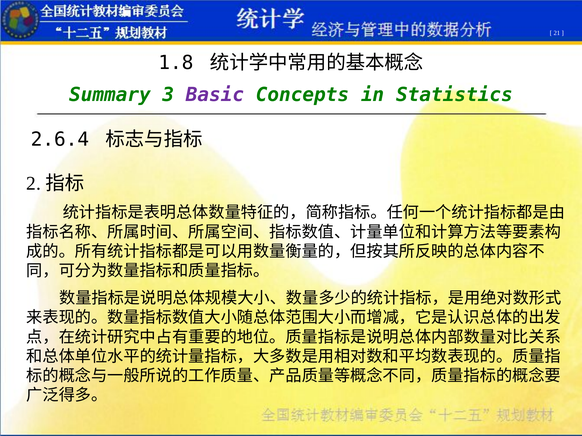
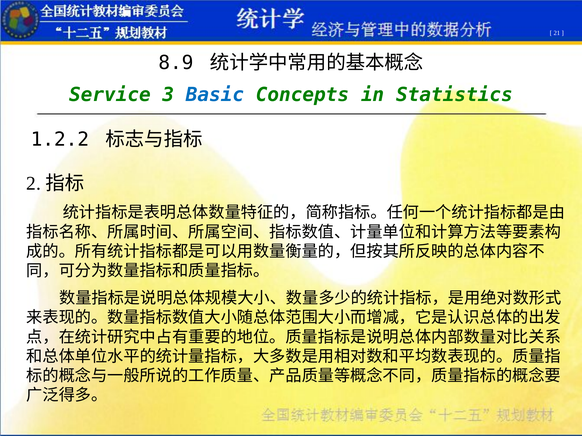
1.8: 1.8 -> 8.9 (176, 63)
Summary: Summary -> Service (110, 95)
Basic colour: purple -> blue (215, 95)
2.6.4: 2.6.4 -> 1.2.2 (60, 140)
